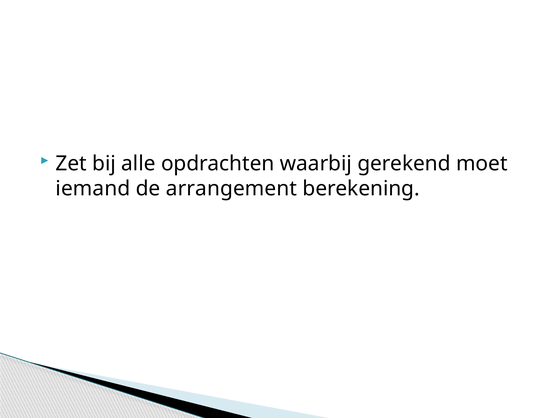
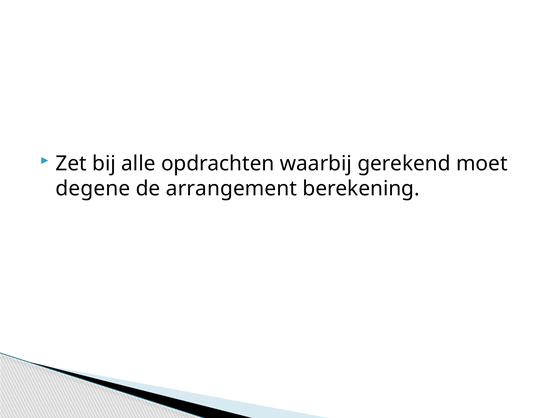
iemand: iemand -> degene (93, 188)
